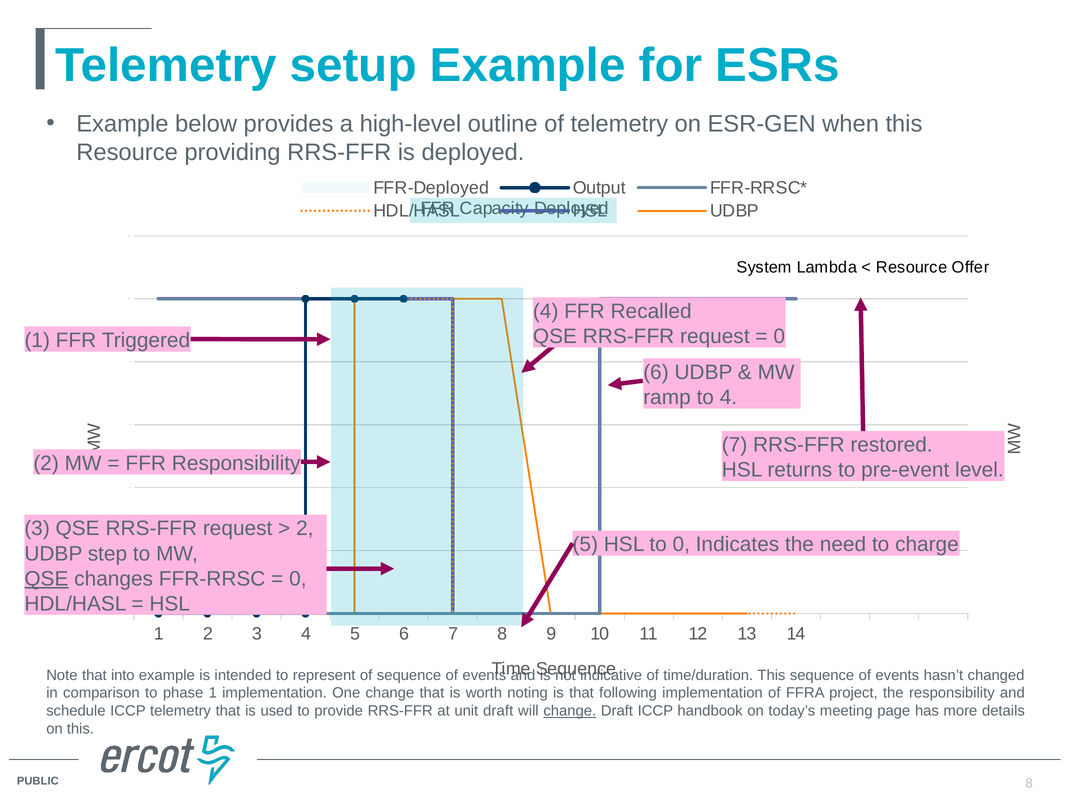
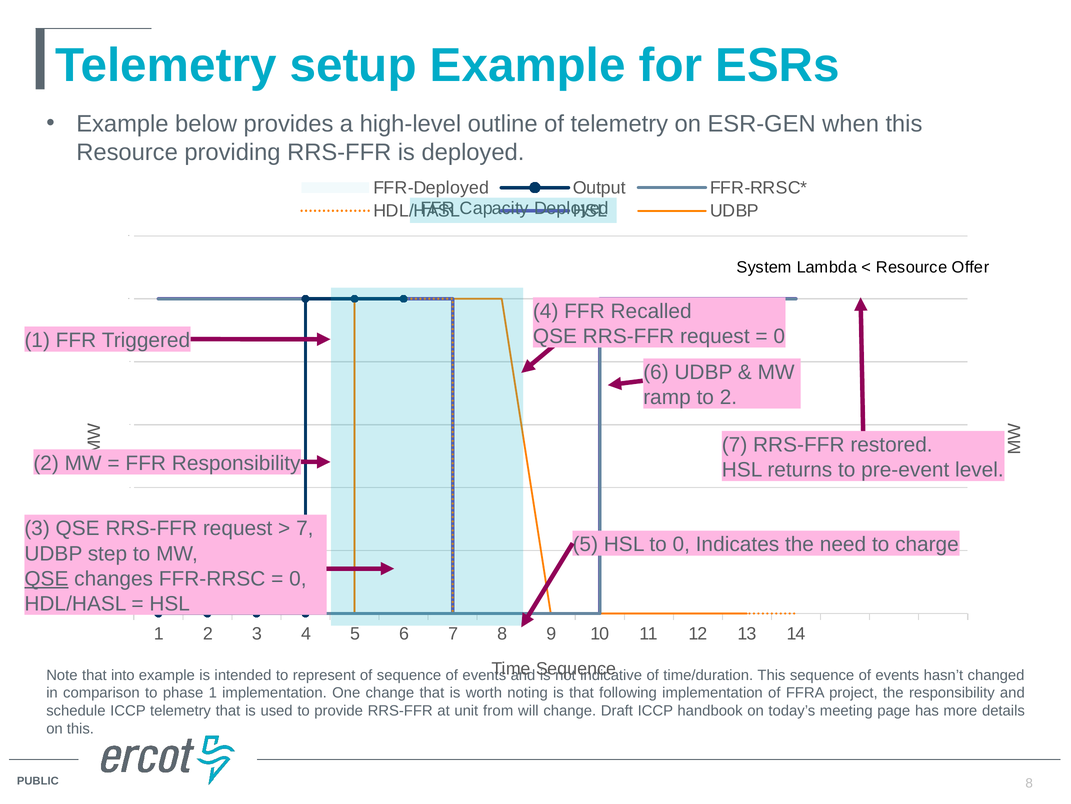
to 4: 4 -> 2 (728, 397)
2: 2 -> 7 (305, 528)
unit draft: draft -> from (498, 710)
change underline: present -> none (570, 710)
